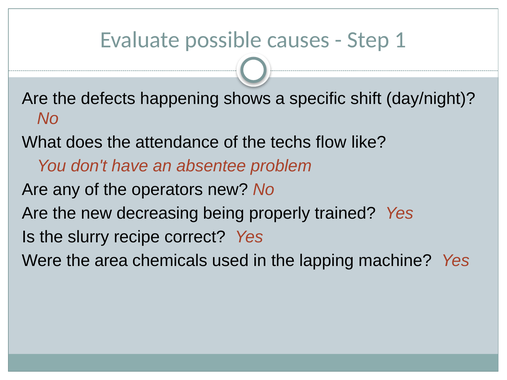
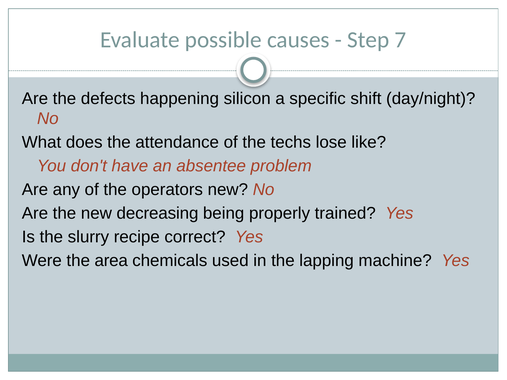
1: 1 -> 7 (400, 40)
shows: shows -> silicon (247, 99)
flow: flow -> lose (331, 142)
